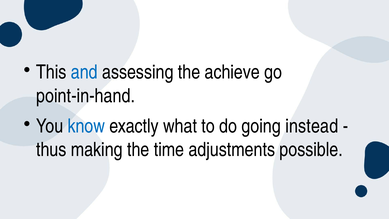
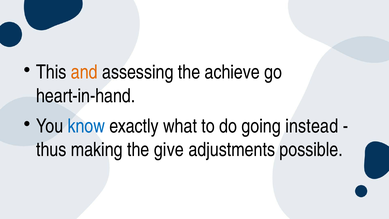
and colour: blue -> orange (84, 72)
point-in-hand: point-in-hand -> heart-in-hand (86, 96)
time: time -> give (169, 150)
